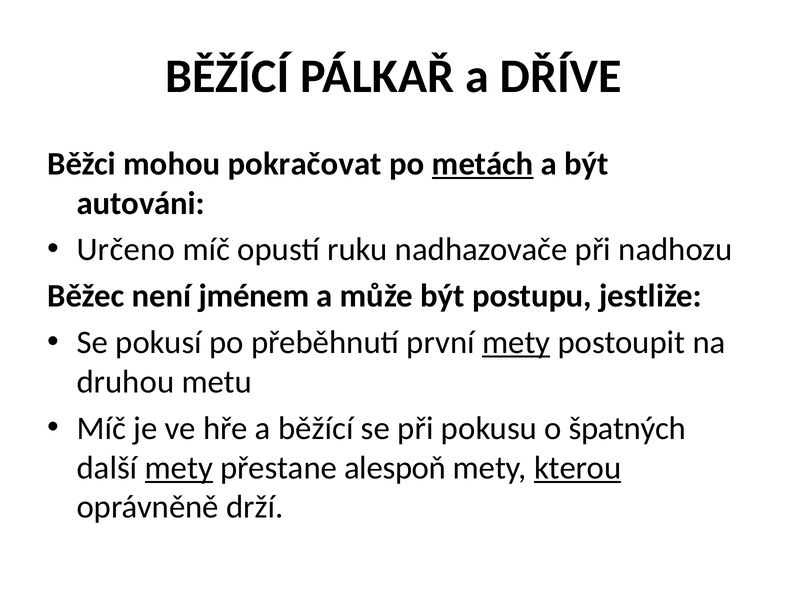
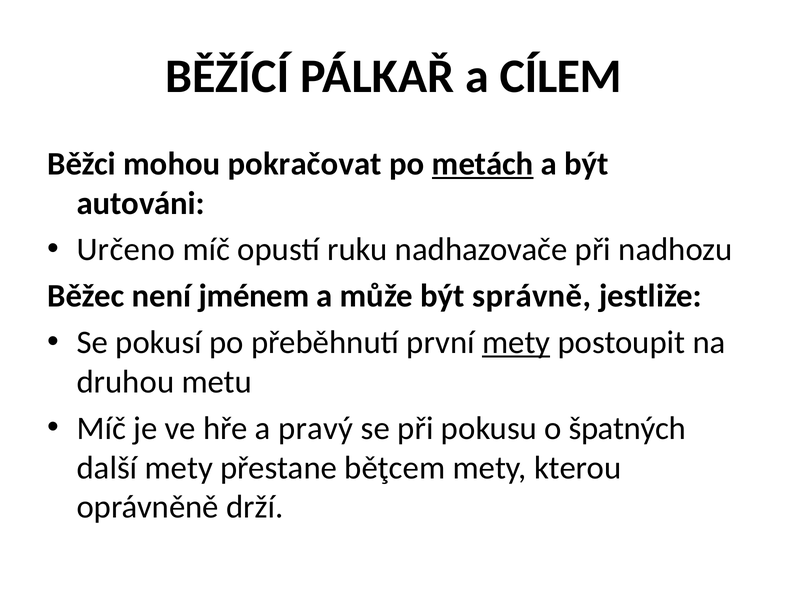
DŘÍVE: DŘÍVE -> CÍLEM (561, 76)
postupu: postupu -> správně (532, 296)
a běžící: běžící -> pravý (316, 428)
mety underline: present -> none (179, 467)
alespoň: alespoň -> běţcem (395, 467)
kterou underline: present -> none (578, 467)
